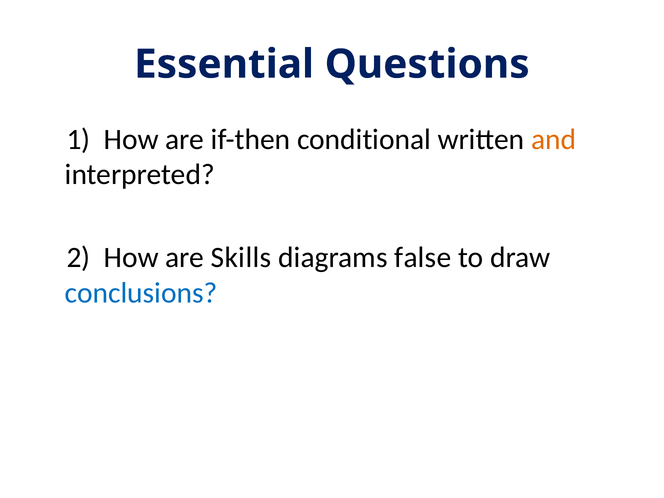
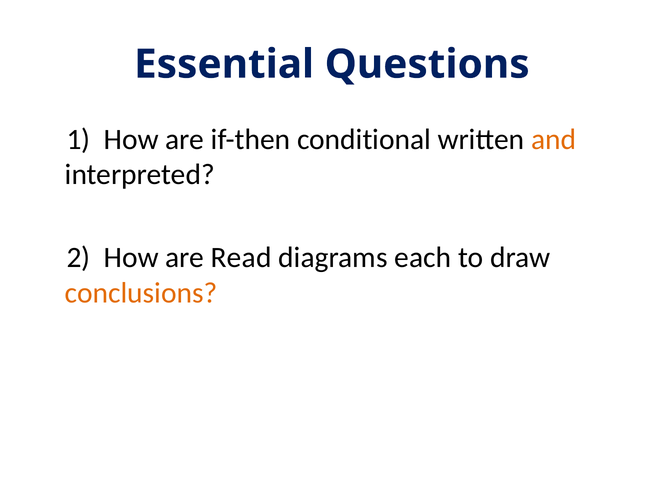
Skills: Skills -> Read (241, 257)
false: false -> each (423, 257)
conclusions colour: blue -> orange (141, 293)
